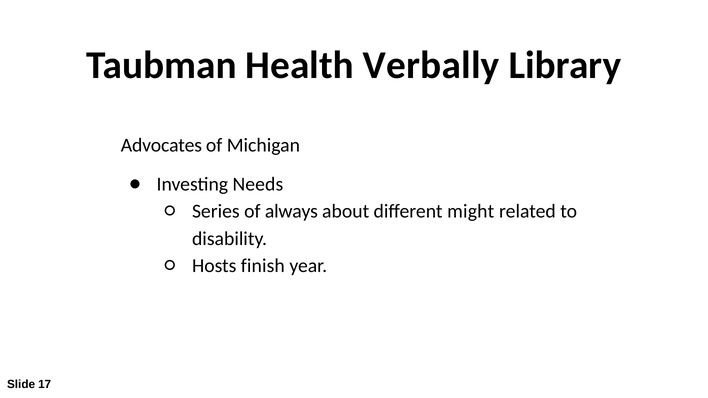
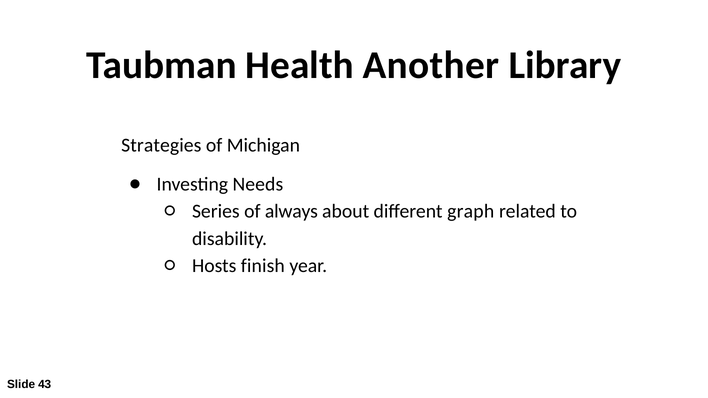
Verbally: Verbally -> Another (431, 65)
Advocates: Advocates -> Strategies (161, 145)
might: might -> graph (471, 212)
17: 17 -> 43 (45, 385)
